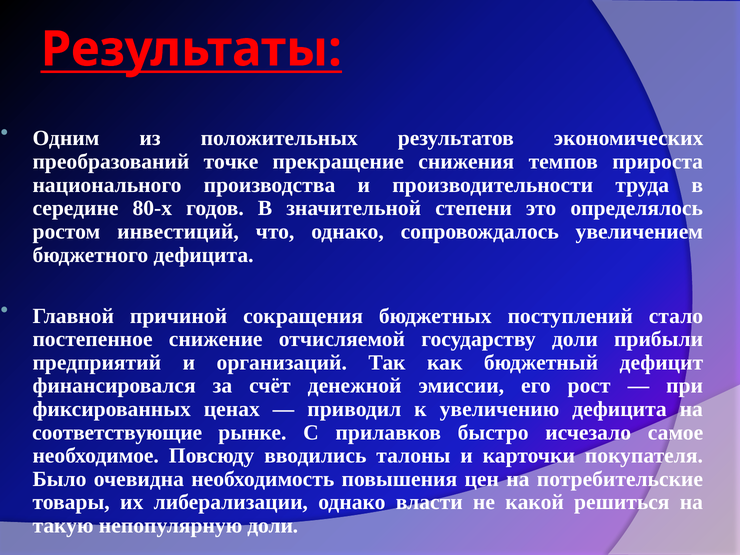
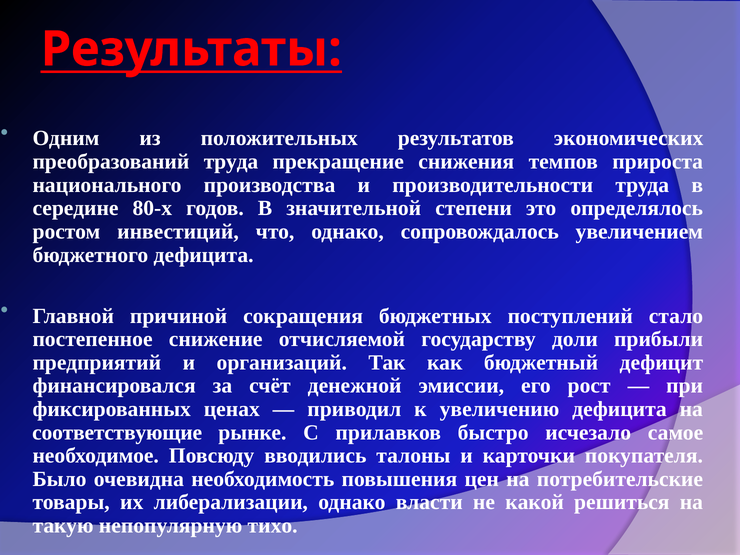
преобразований точке: точке -> труда (231, 162)
непопулярную доли: доли -> тихо (273, 526)
